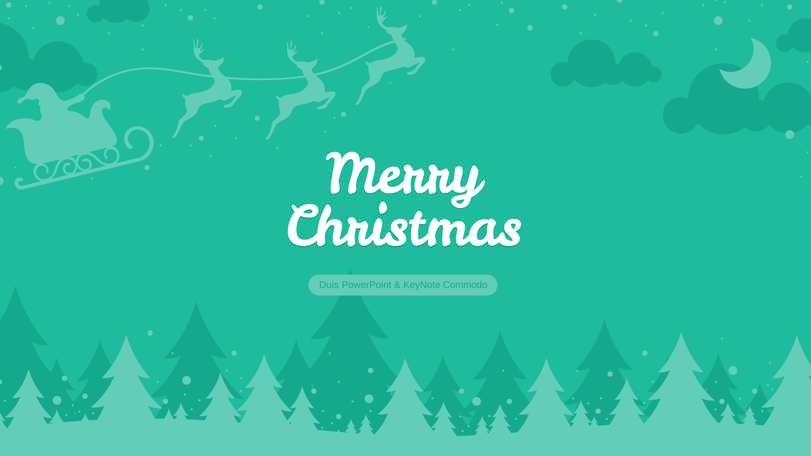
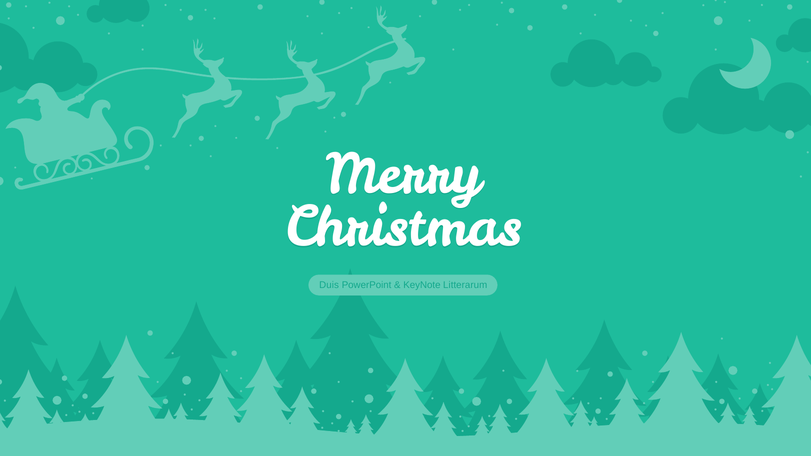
Commodo: Commodo -> Litterarum (465, 285)
